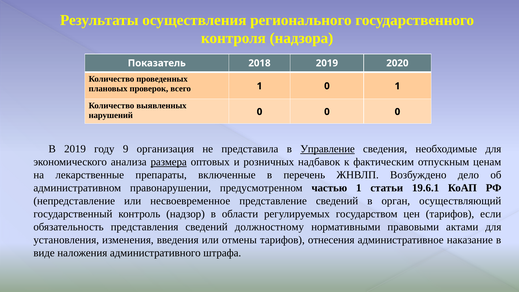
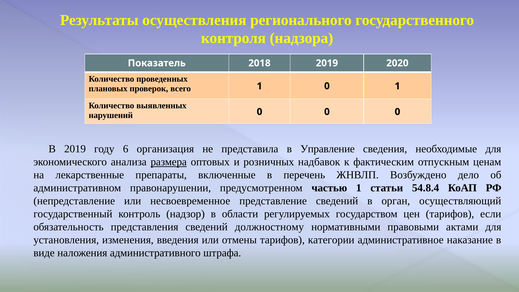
9: 9 -> 6 (126, 149)
Управление underline: present -> none (328, 149)
19.6.1: 19.6.1 -> 54.8.4 (426, 188)
отнесения: отнесения -> категории (331, 240)
